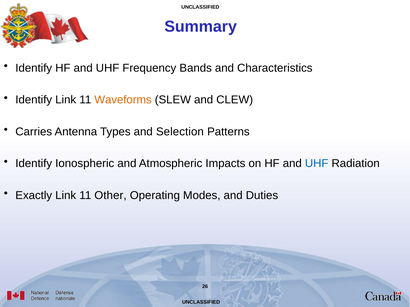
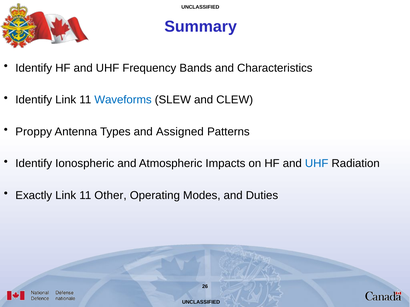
Waveforms colour: orange -> blue (123, 100)
Carries: Carries -> Proppy (34, 132)
Selection: Selection -> Assigned (180, 132)
